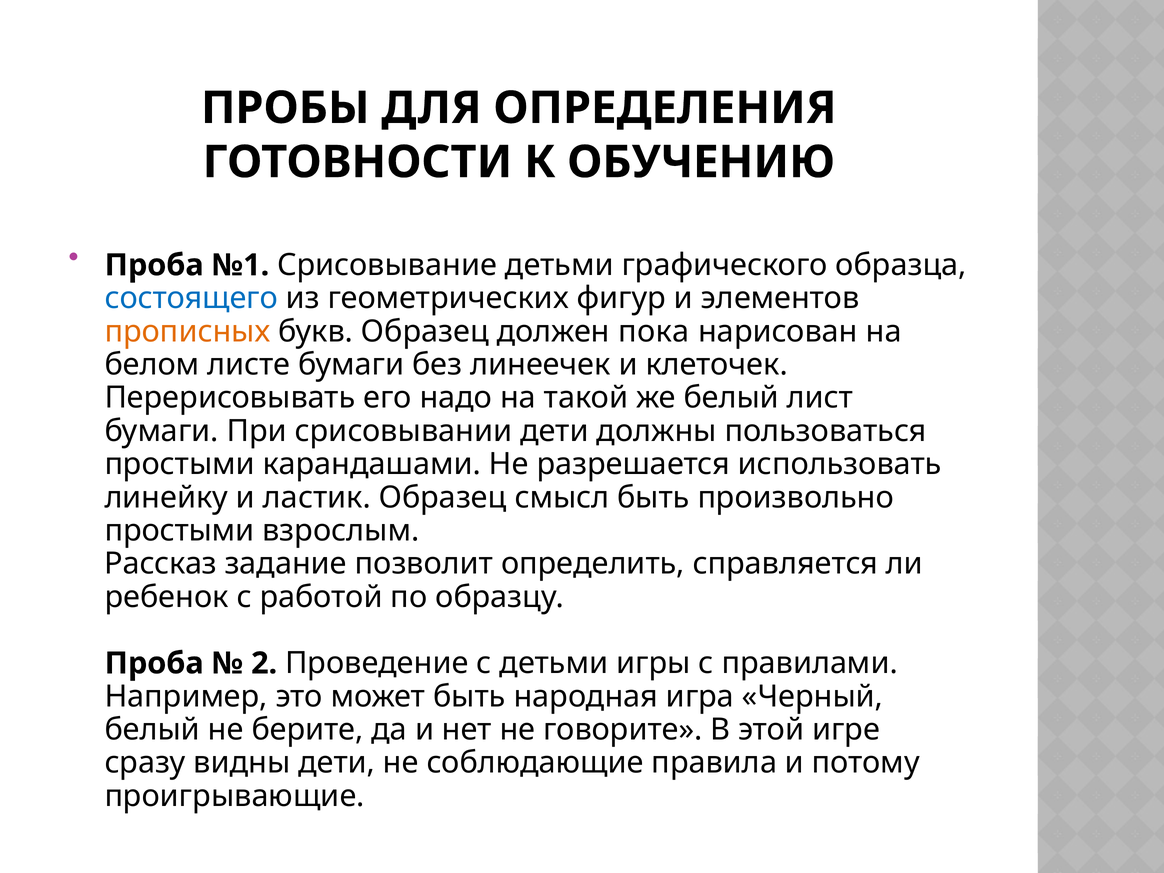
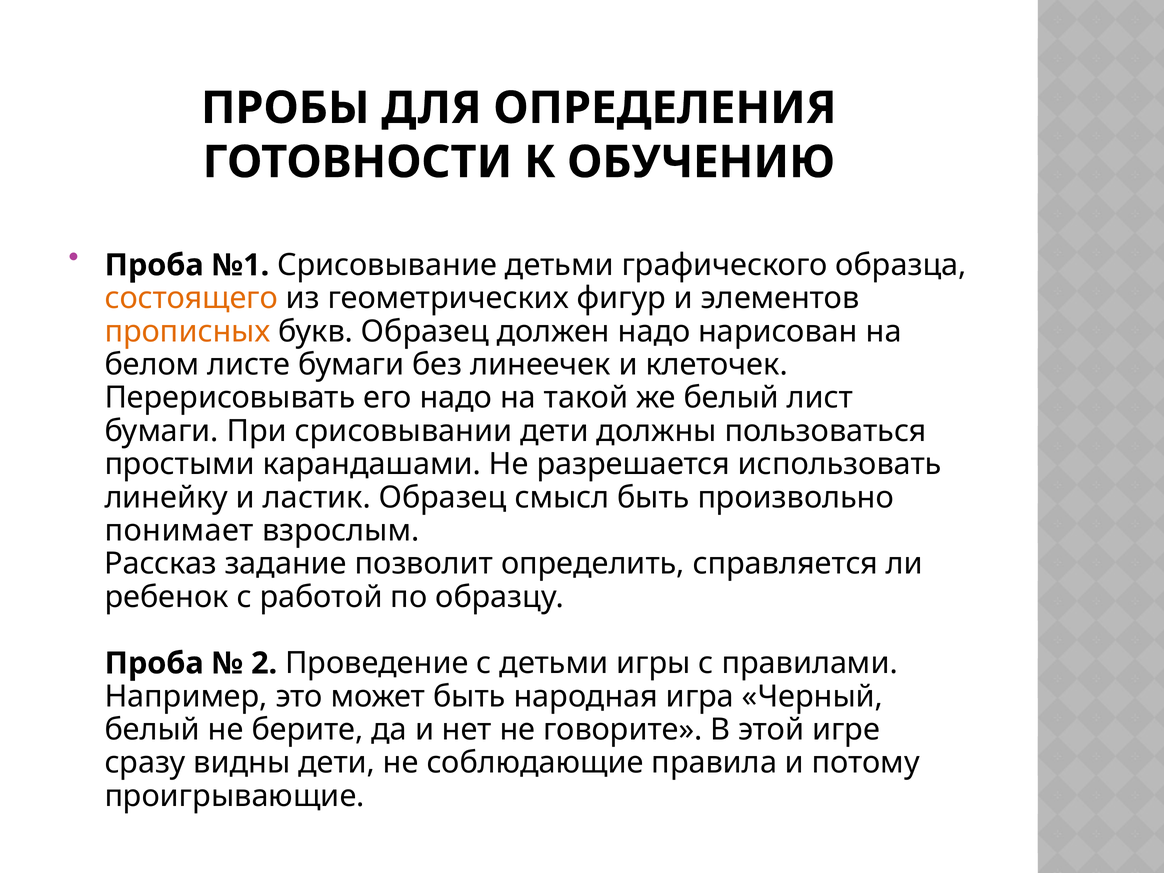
состоящего colour: blue -> orange (191, 298)
должен пока: пока -> надо (654, 332)
простыми: простыми -> понимает (179, 531)
